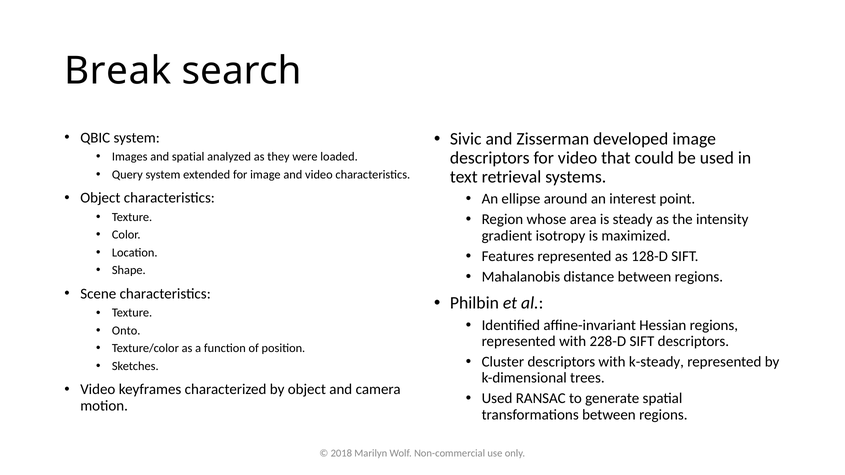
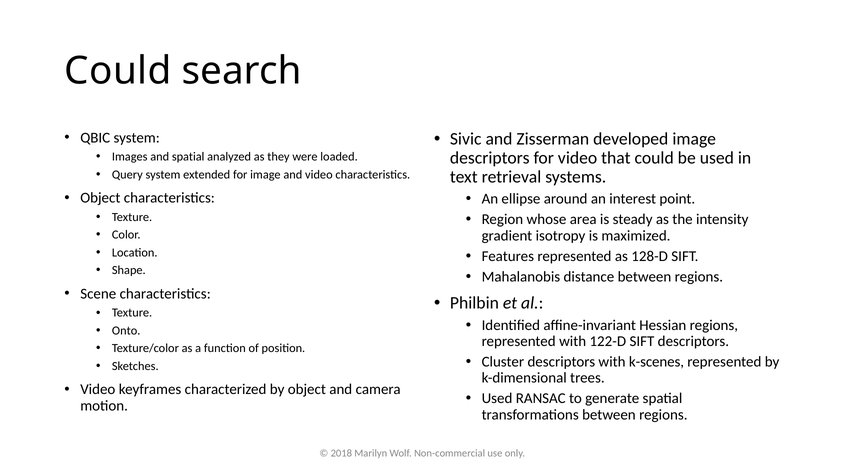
Break: Break -> Could (118, 71)
228-D: 228-D -> 122-D (608, 341)
k-steady: k-steady -> k-scenes (657, 362)
